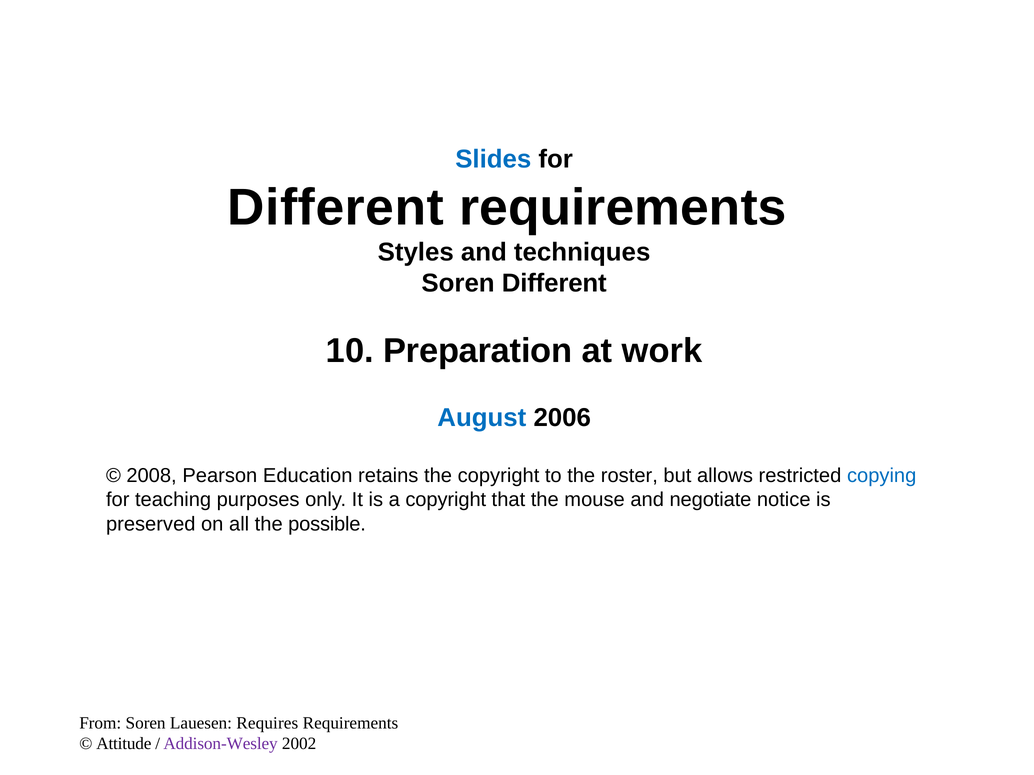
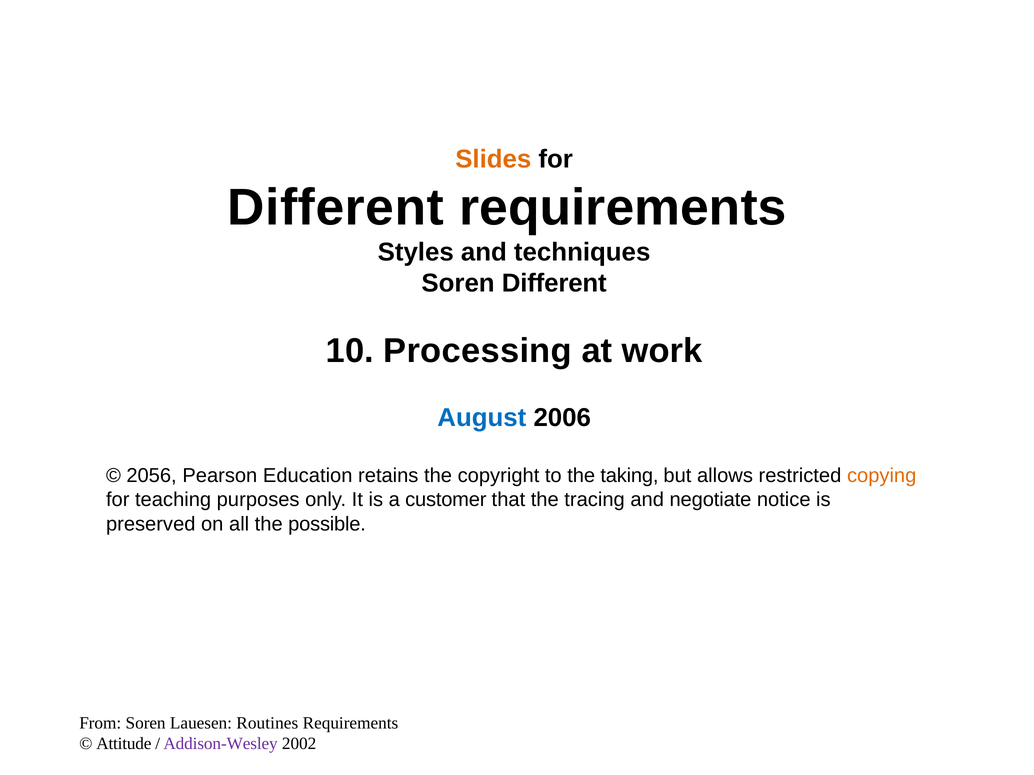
Slides colour: blue -> orange (493, 159)
Preparation: Preparation -> Processing (478, 351)
2008: 2008 -> 2056 (152, 476)
roster: roster -> taking (629, 476)
copying colour: blue -> orange (882, 476)
a copyright: copyright -> customer (446, 500)
mouse: mouse -> tracing (595, 500)
Requires: Requires -> Routines (267, 723)
